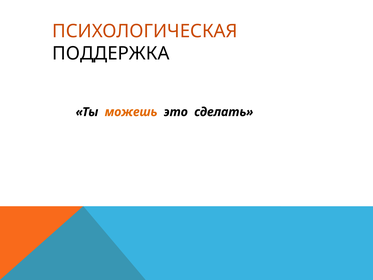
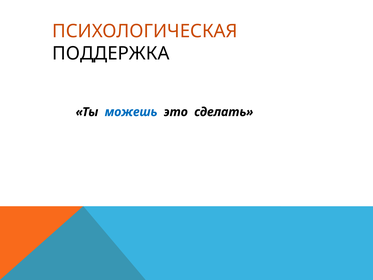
можешь colour: orange -> blue (131, 112)
